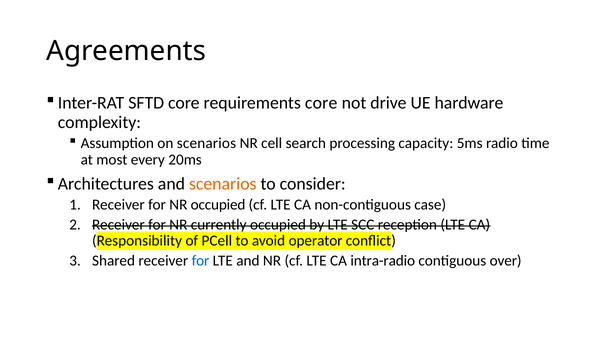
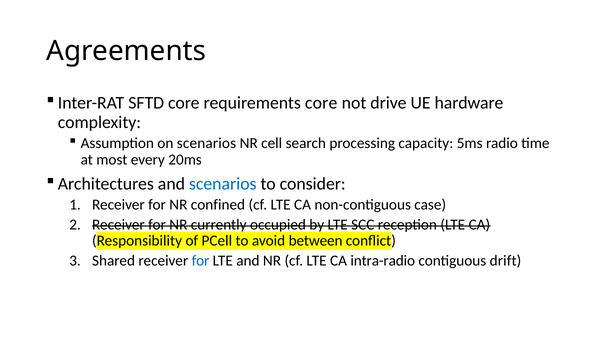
scenarios colour: orange -> blue (223, 184)
NR occupied: occupied -> confined (218, 205)
operator: operator -> between (316, 241)
over: over -> drift (506, 260)
